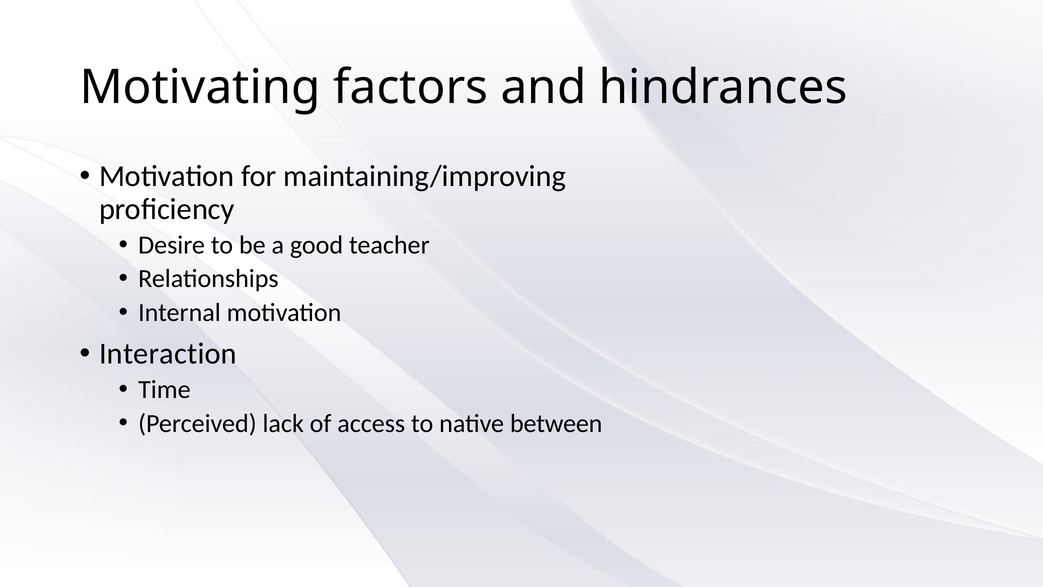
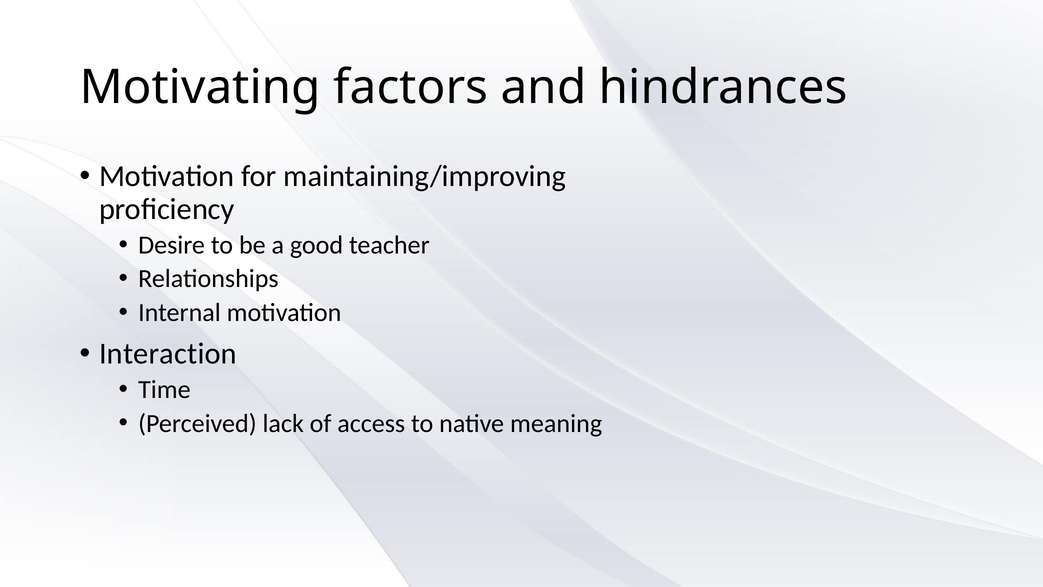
between: between -> meaning (556, 423)
